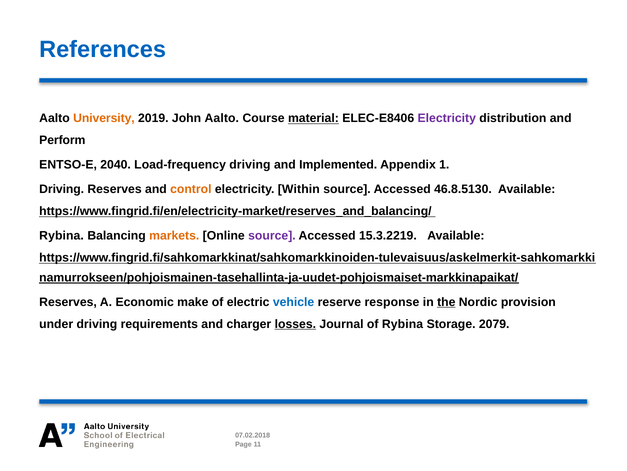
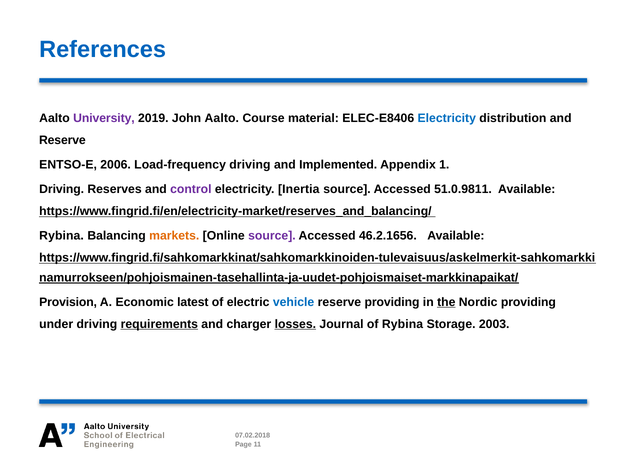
University colour: orange -> purple (104, 118)
material underline: present -> none (313, 118)
Electricity colour: purple -> blue (447, 118)
Perform: Perform -> Reserve (62, 140)
2040: 2040 -> 2006 (116, 165)
control colour: orange -> purple (191, 189)
Within: Within -> Inertia (299, 189)
46.8.5130: 46.8.5130 -> 51.0.9811 (463, 189)
15.3.2219: 15.3.2219 -> 46.2.1656 (388, 236)
Reserves: Reserves -> Provision (68, 302)
make: make -> latest (193, 302)
reserve response: response -> providing (392, 302)
Nordic provision: provision -> providing (528, 302)
requirements underline: none -> present (159, 323)
2079: 2079 -> 2003 (494, 323)
